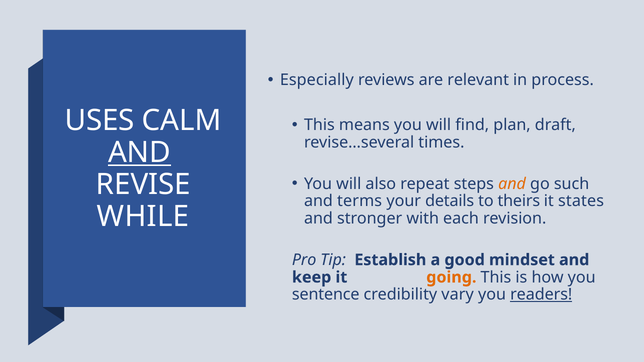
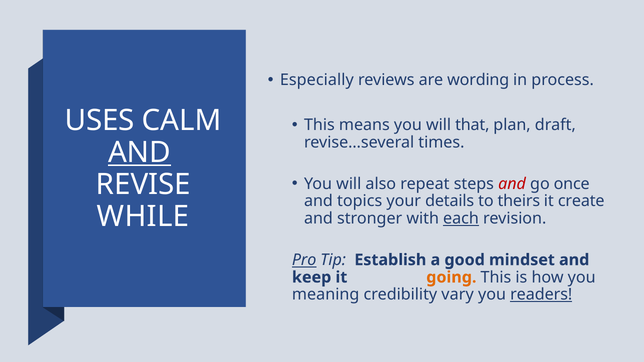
relevant: relevant -> wording (478, 80)
find: find -> that (472, 125)
and colour: orange -> red (512, 184)
such: such -> once (572, 184)
terms: terms -> topics (360, 201)
states: states -> create (581, 201)
each underline: none -> present (461, 219)
Pro underline: none -> present (304, 260)
sentence: sentence -> meaning (326, 295)
